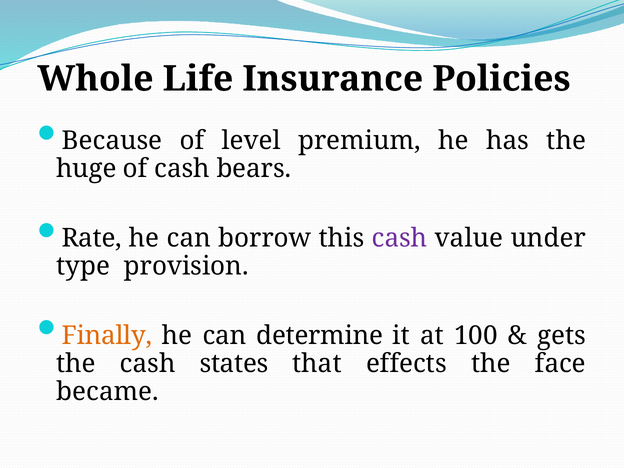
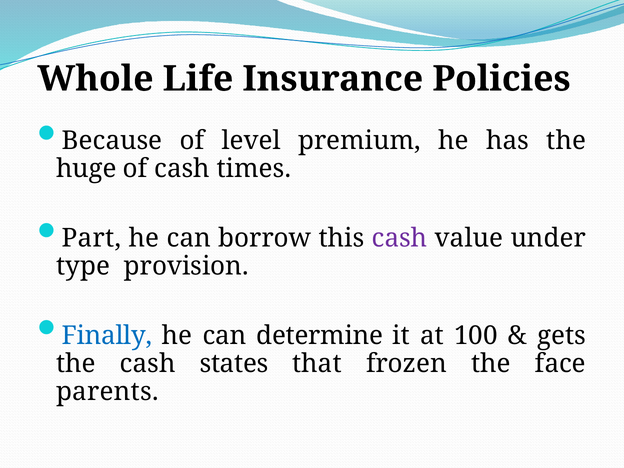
bears: bears -> times (254, 169)
Rate: Rate -> Part (91, 238)
Finally colour: orange -> blue (107, 335)
effects: effects -> frozen (406, 364)
became: became -> parents (107, 392)
